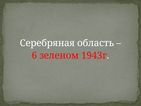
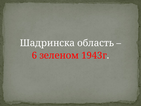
Серебряная: Серебряная -> Шадринска (47, 43)
